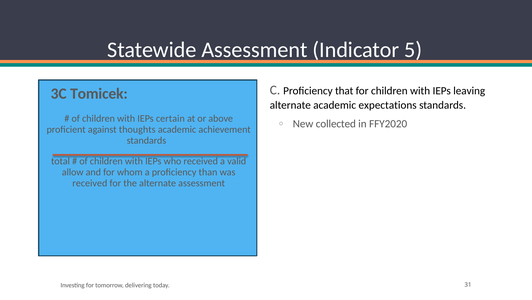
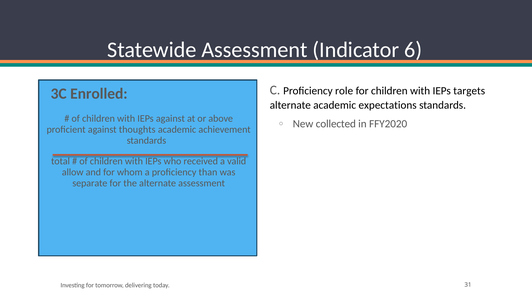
5: 5 -> 6 (413, 50)
that: that -> role (344, 91)
leaving: leaving -> targets (469, 91)
Tomicek: Tomicek -> Enrolled (99, 93)
IEPs certain: certain -> against (170, 118)
received: received -> separate (90, 183)
